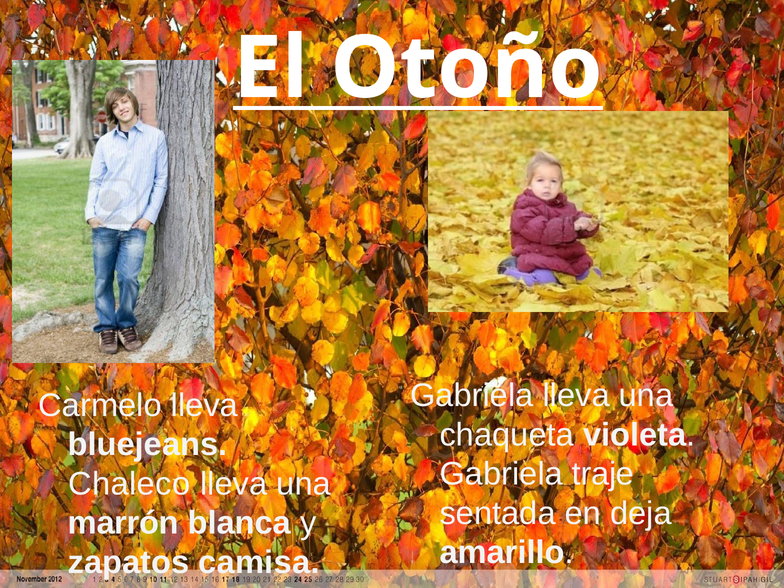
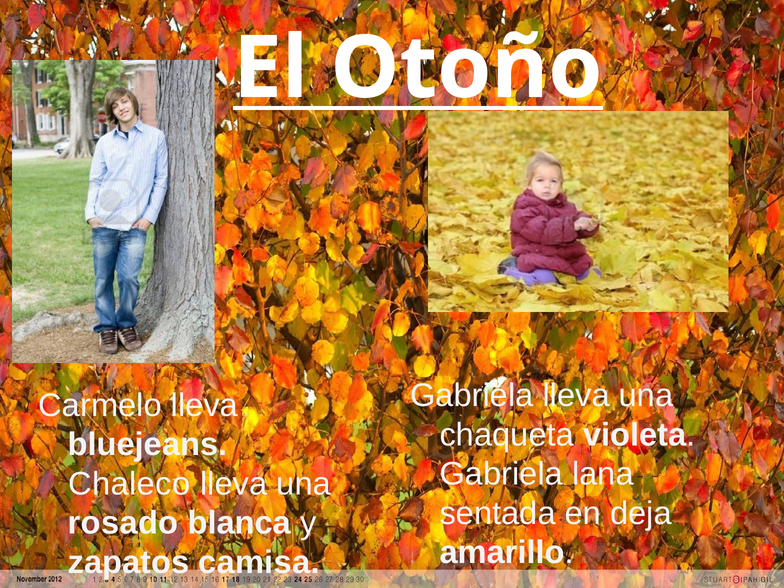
traje: traje -> lana (603, 474)
marrón: marrón -> rosado (123, 523)
